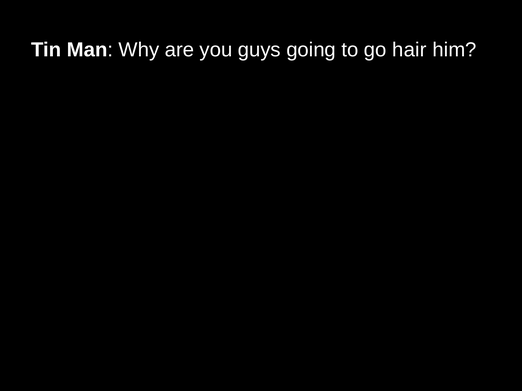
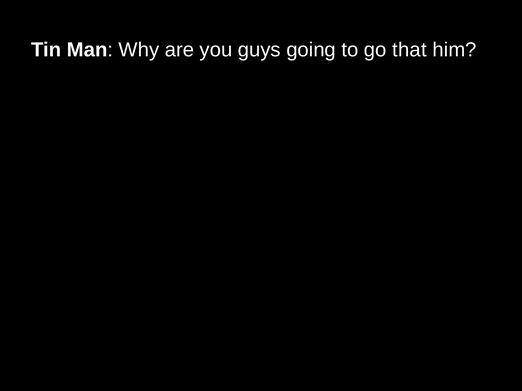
hair: hair -> that (409, 50)
